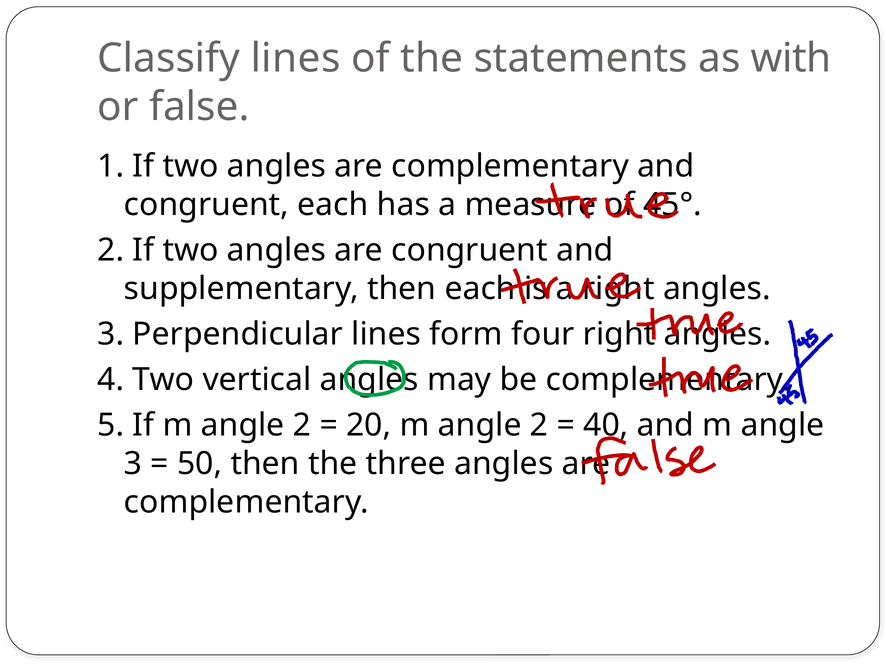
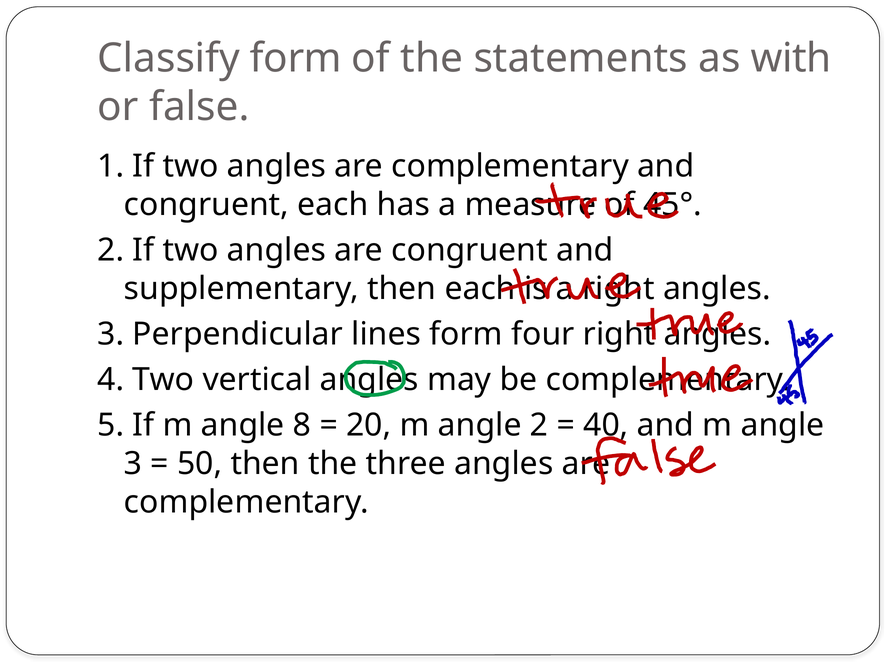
Classify lines: lines -> form (296, 58)
If m angle 2: 2 -> 8 (302, 426)
